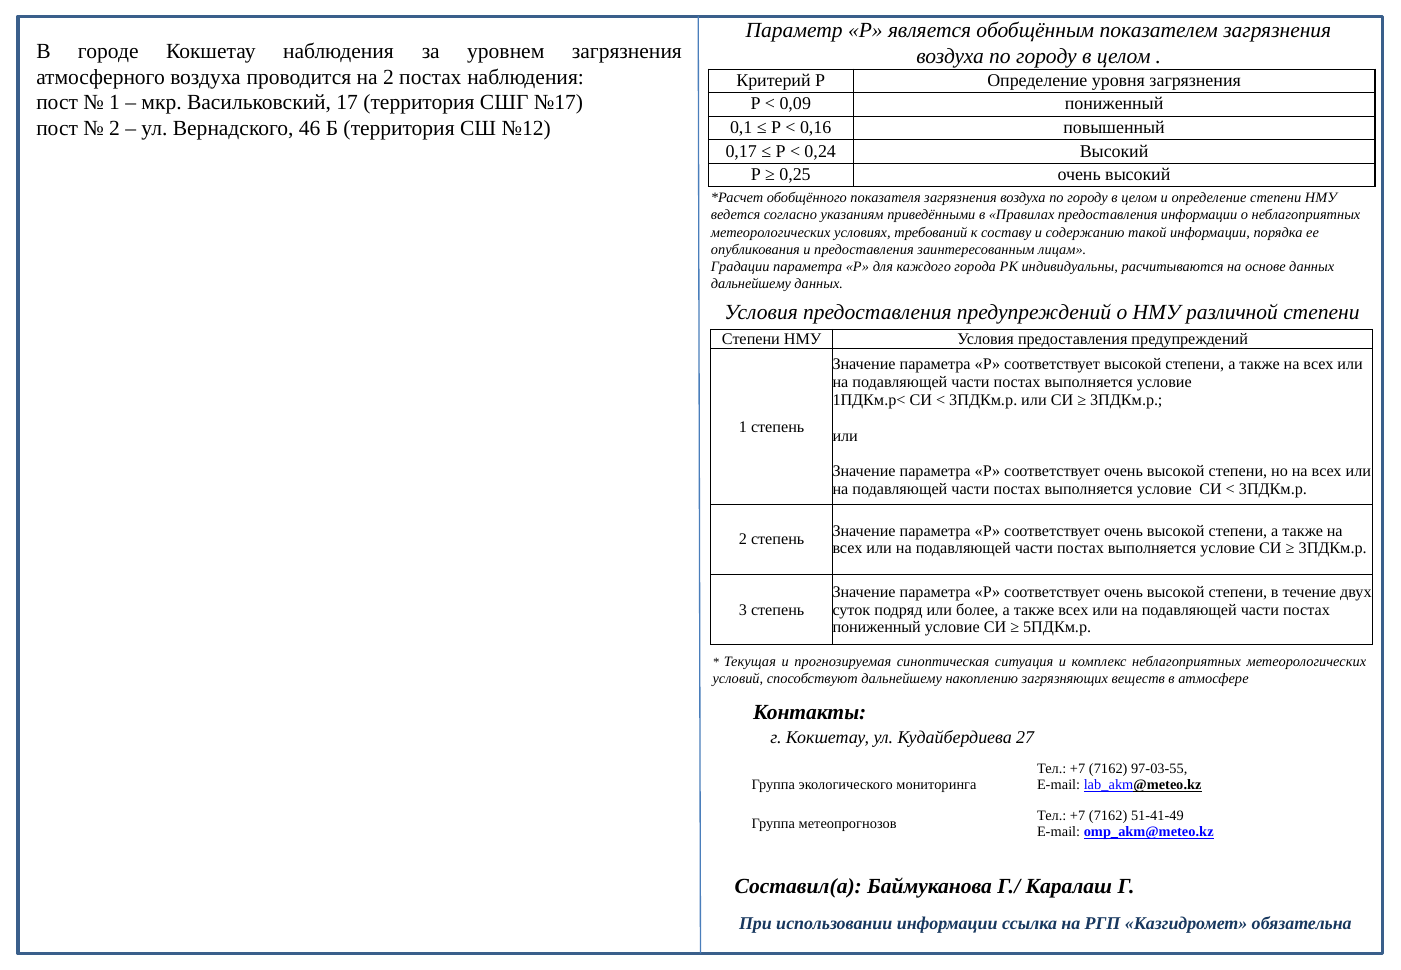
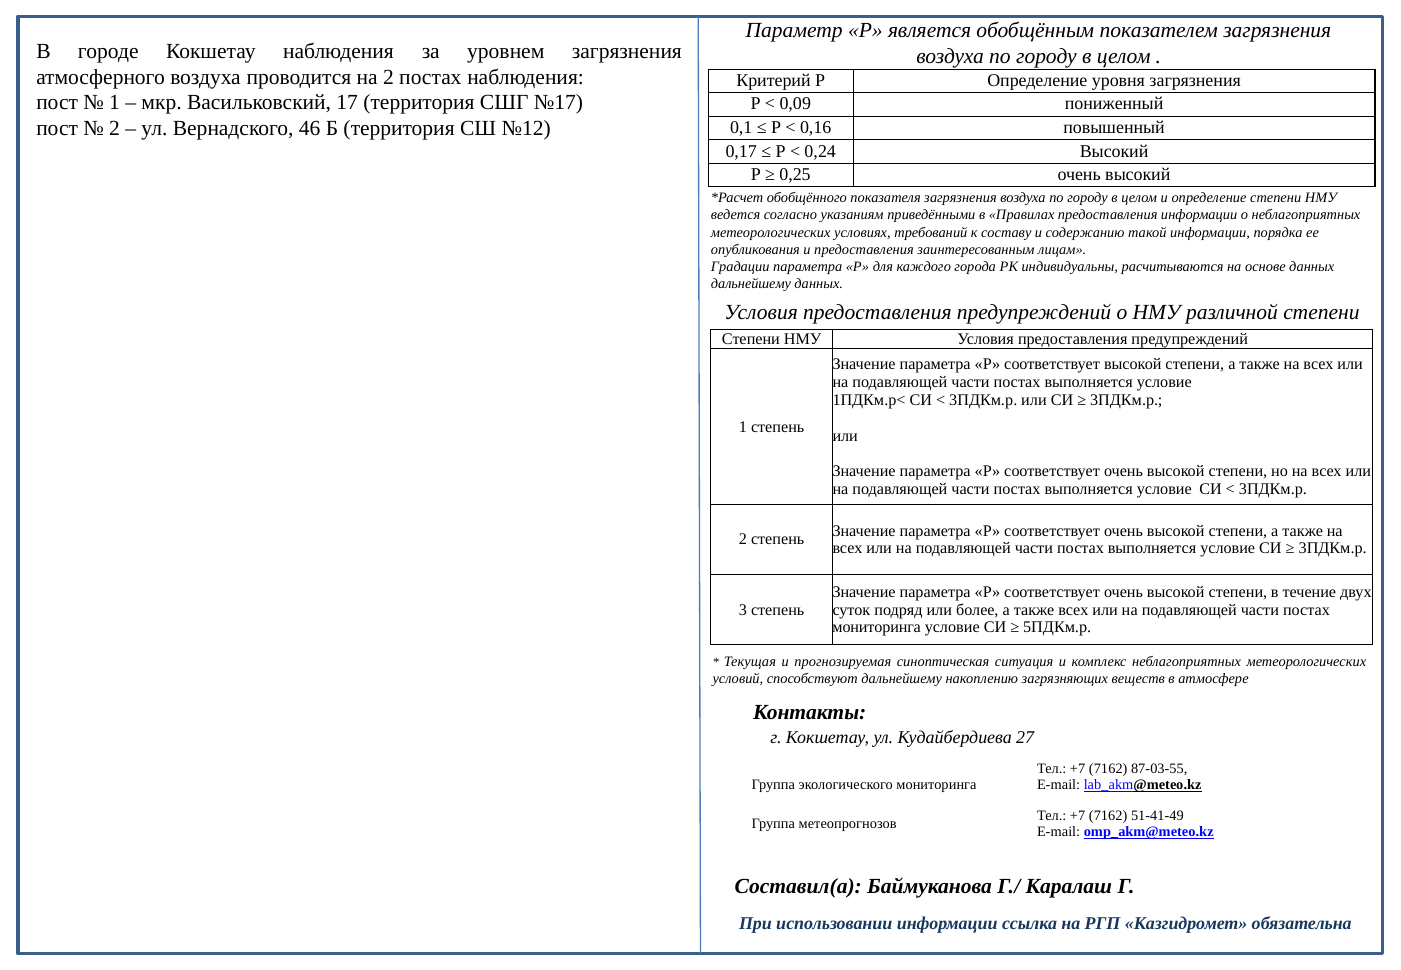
пониженный: пониженный -> мониторинга (877, 628)
97-03-55: 97-03-55 -> 87-03-55 (1159, 769)
